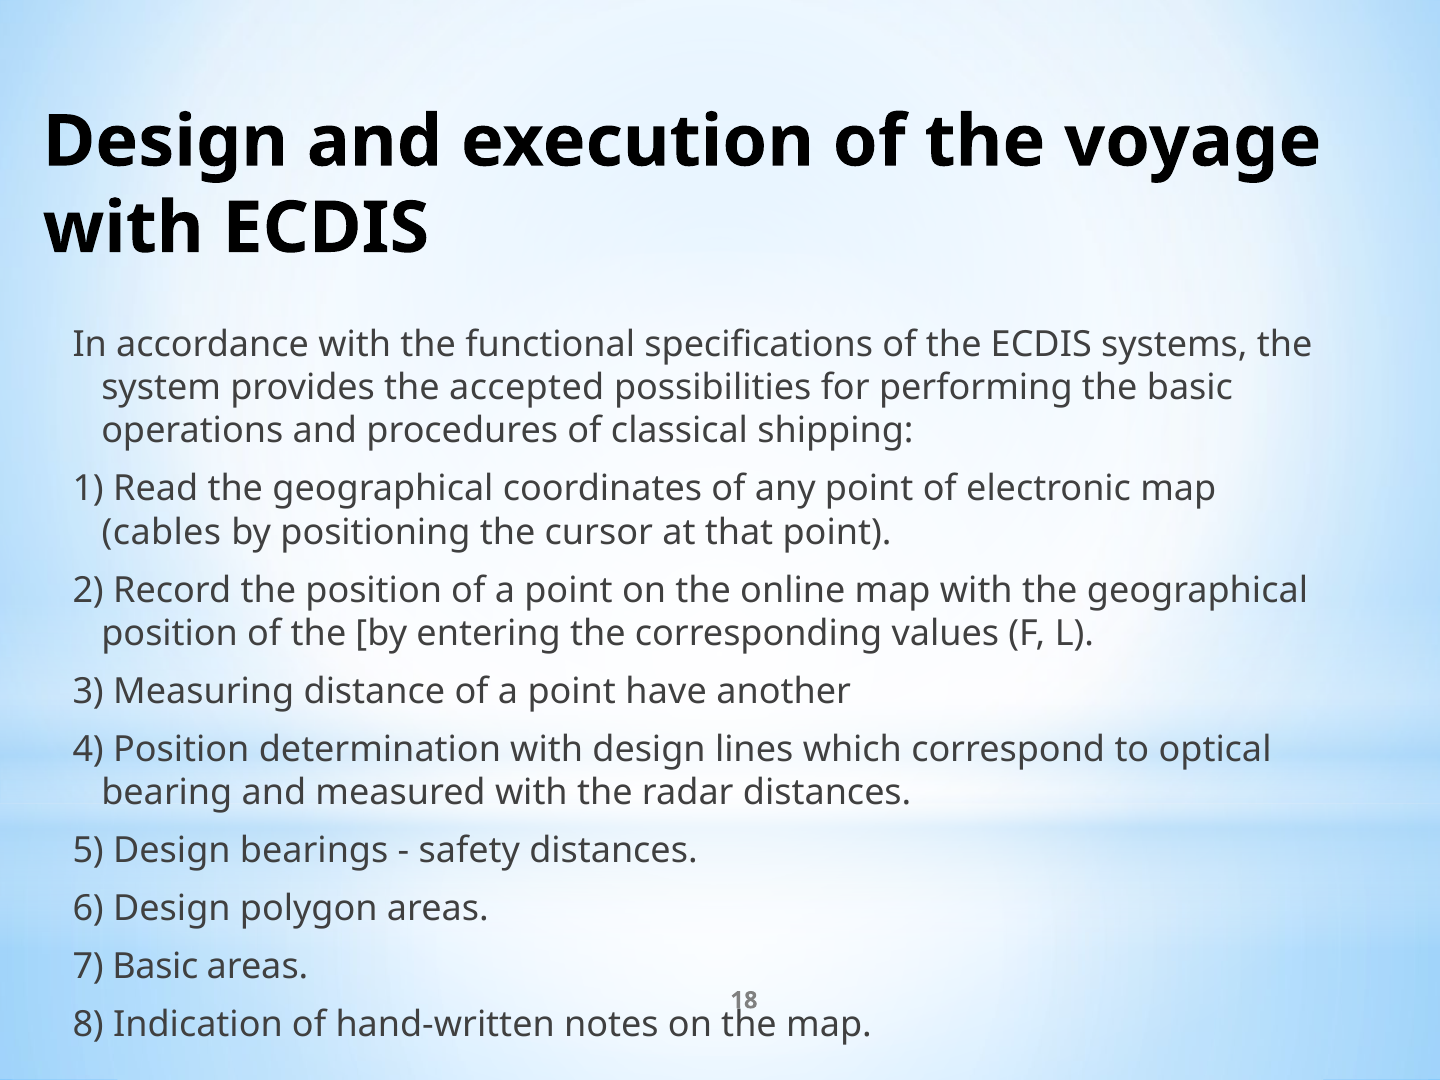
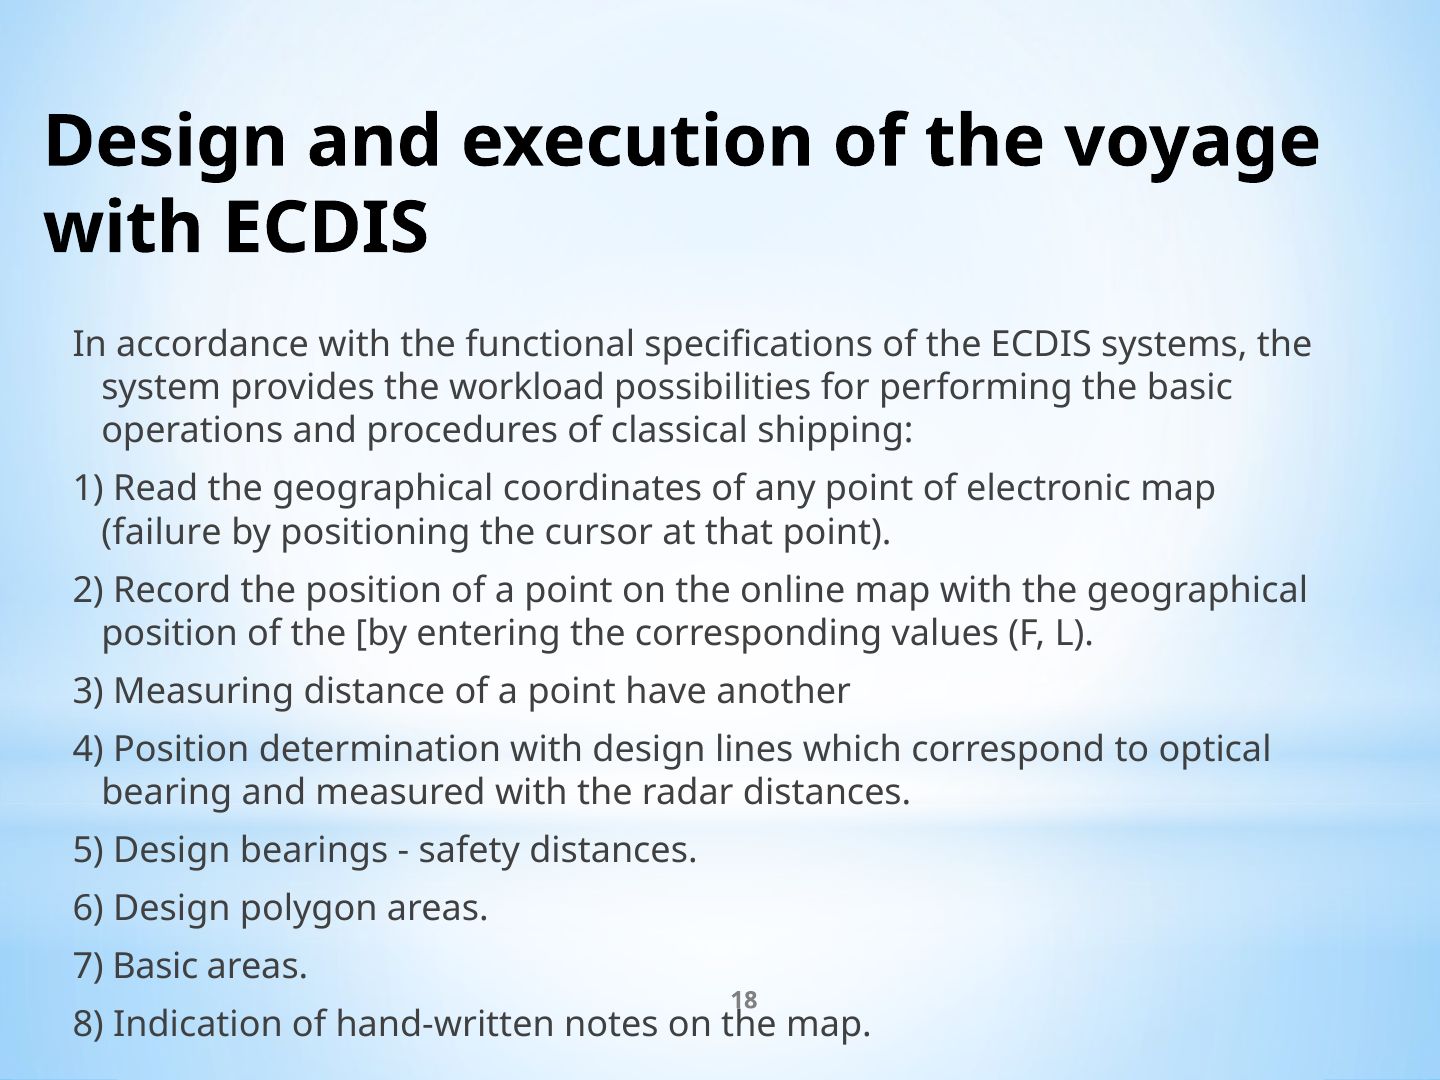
accepted: accepted -> workload (527, 388)
cables: cables -> failure (162, 532)
